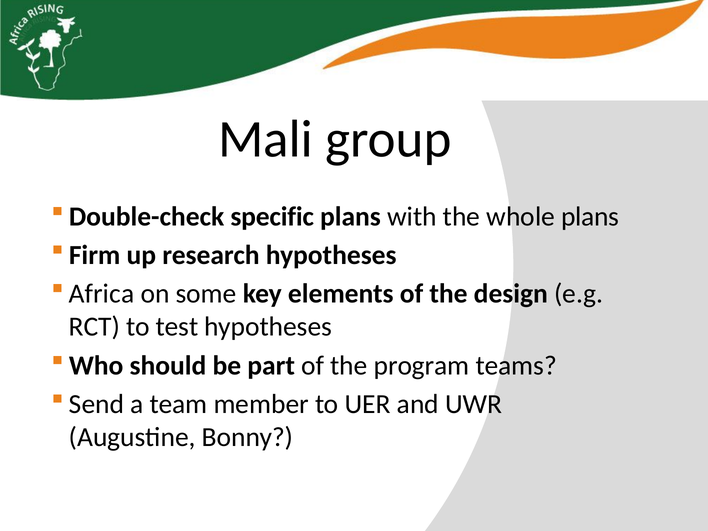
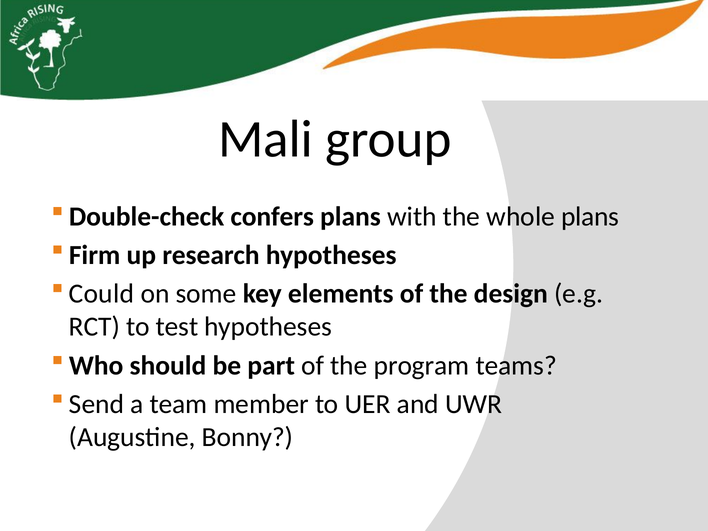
specific: specific -> confers (272, 217)
Africa: Africa -> Could (102, 294)
